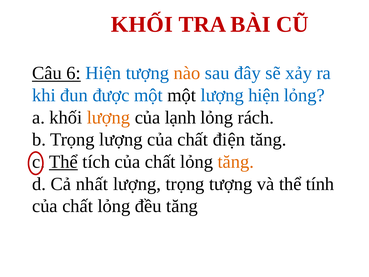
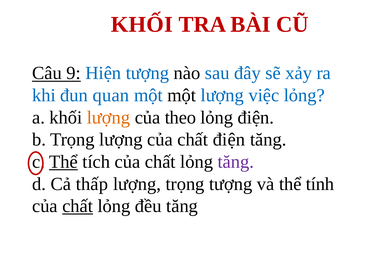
6: 6 -> 9 (74, 73)
nào colour: orange -> black (187, 73)
được: được -> quan (111, 95)
lượng hiện: hiện -> việc (264, 95)
lạnh: lạnh -> theo (180, 117)
lỏng rách: rách -> điện (256, 117)
tăng colour: orange -> purple (236, 162)
nhất: nhất -> thấp (92, 184)
chất underline: none -> present (78, 206)
